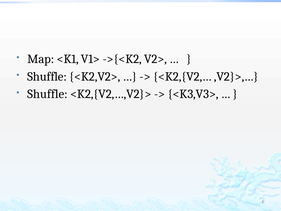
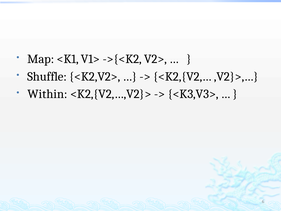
Shuffle: Shuffle -> Within (47, 94)
